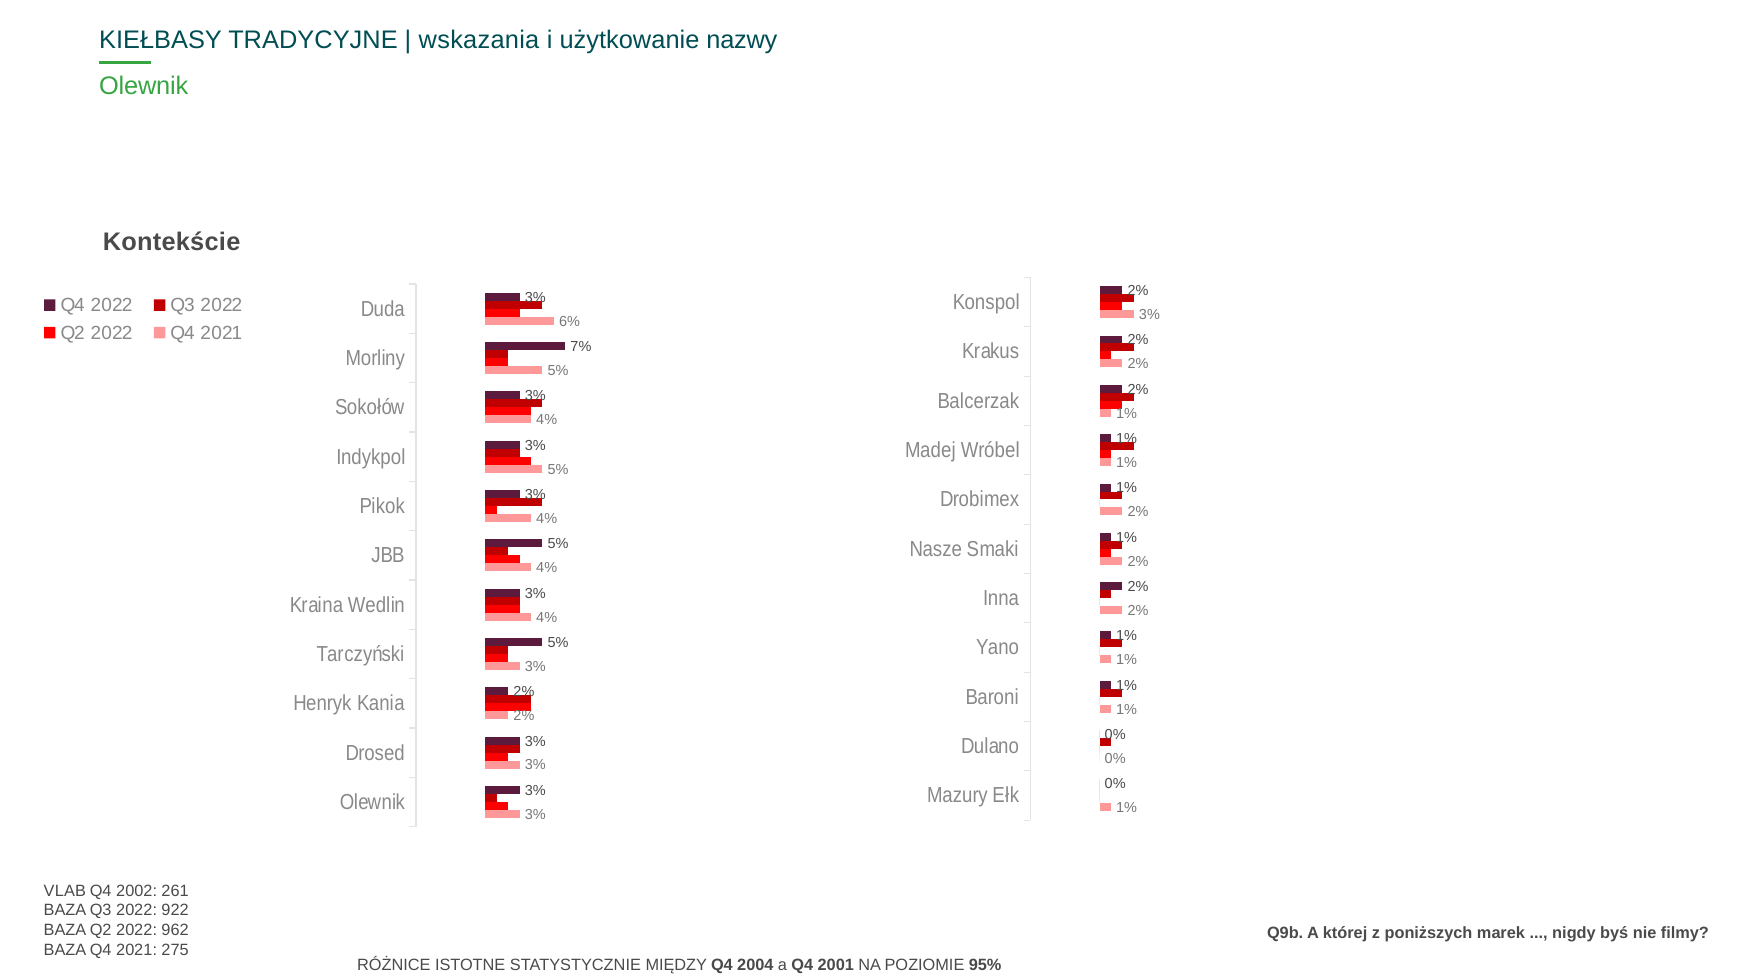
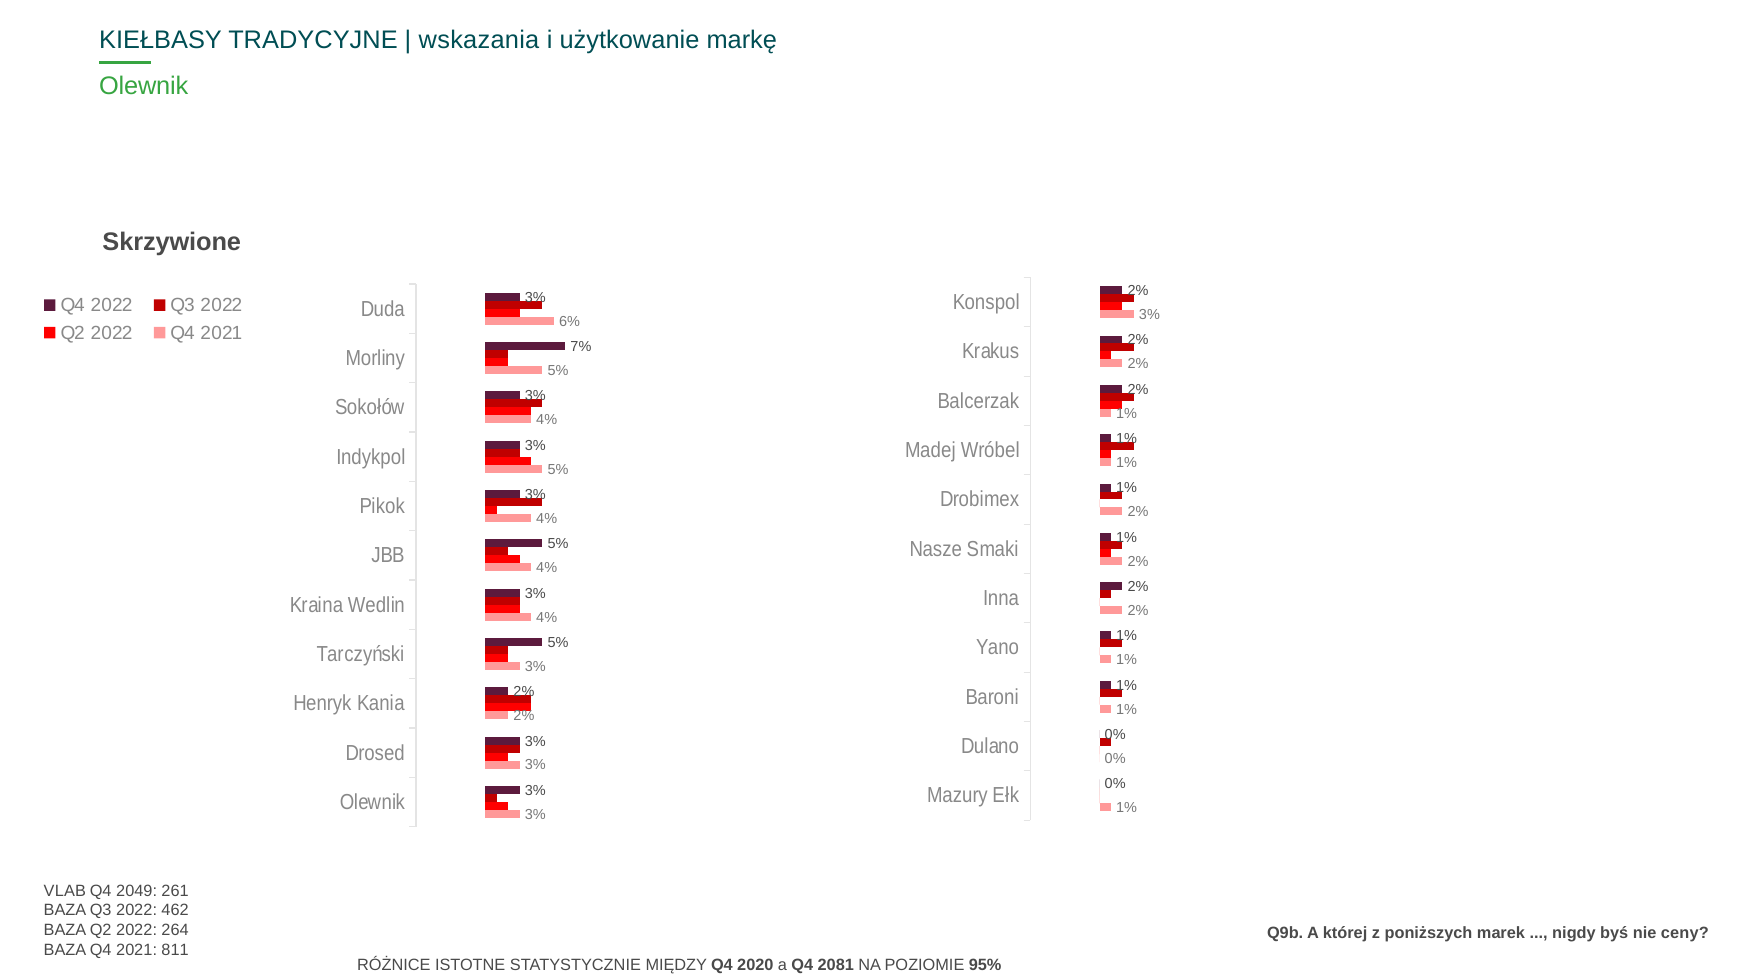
nazwy: nazwy -> markę (742, 40)
Kontekście: Kontekście -> Skrzywione (172, 242)
2002: 2002 -> 2049 (137, 891)
922: 922 -> 462 (175, 910)
962: 962 -> 264 (175, 930)
filmy: filmy -> ceny (1685, 933)
275: 275 -> 811 (175, 950)
2004: 2004 -> 2020 (755, 965)
2001: 2001 -> 2081 (836, 965)
